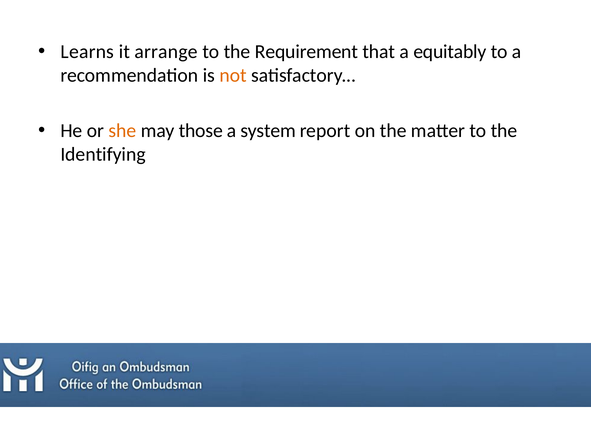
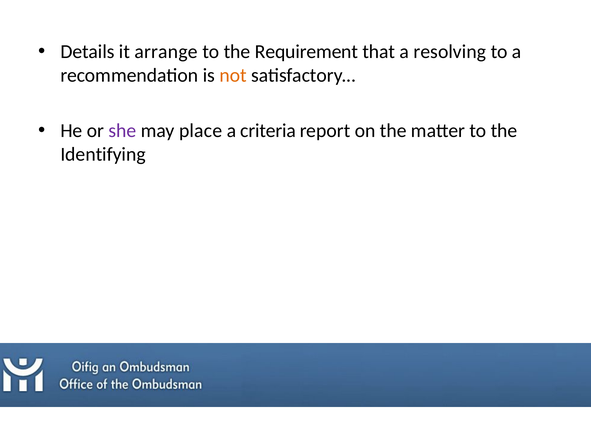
Learns: Learns -> Details (87, 52)
equitably: equitably -> resolving (450, 52)
she colour: orange -> purple (122, 130)
those: those -> place (201, 130)
system: system -> criteria (268, 130)
